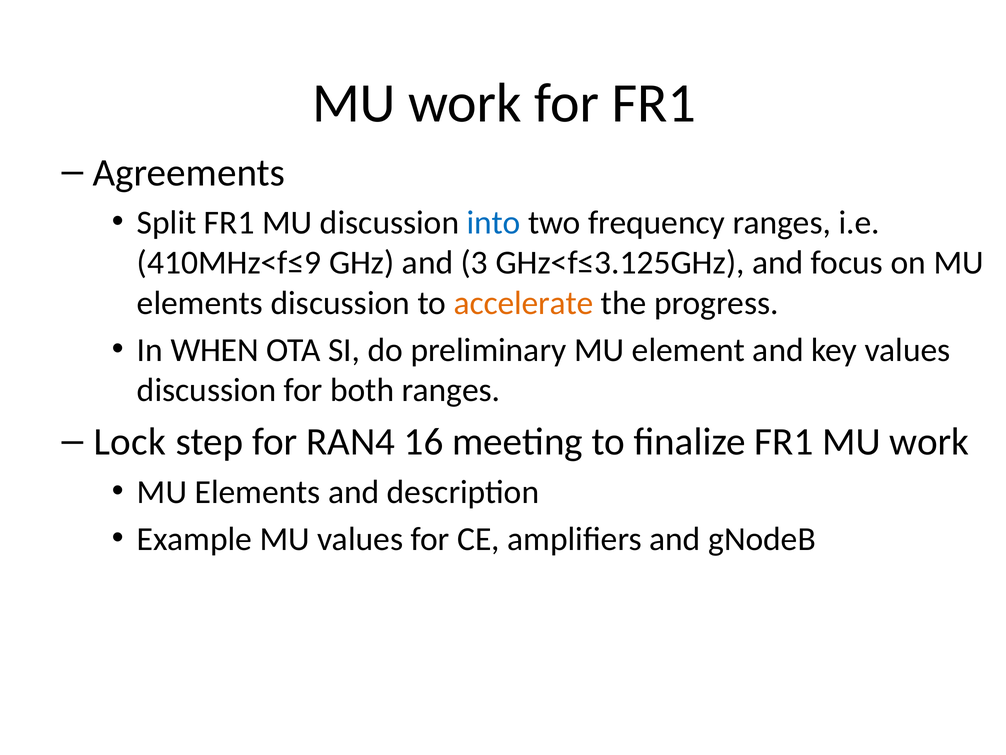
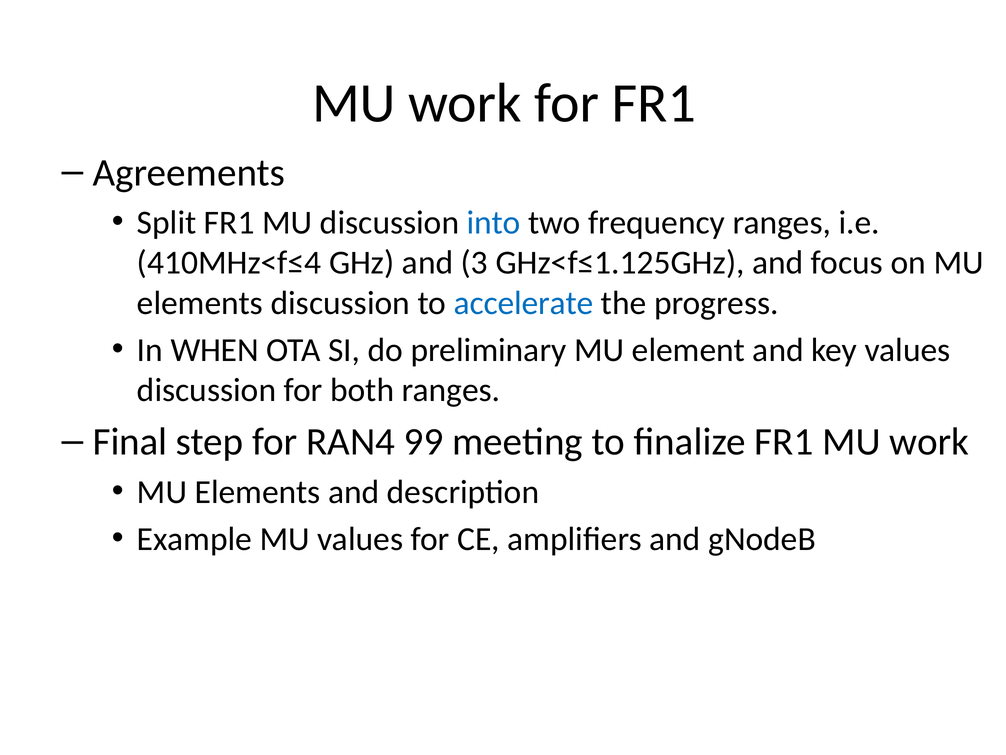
410MHz<f≤9: 410MHz<f≤9 -> 410MHz<f≤4 (229, 263)
GHz<f≤3.125GHz: GHz<f≤3.125GHz -> GHz<f≤1.125GHz (620, 263)
accelerate colour: orange -> blue (524, 303)
Lock: Lock -> Final (130, 442)
16: 16 -> 99 (424, 442)
